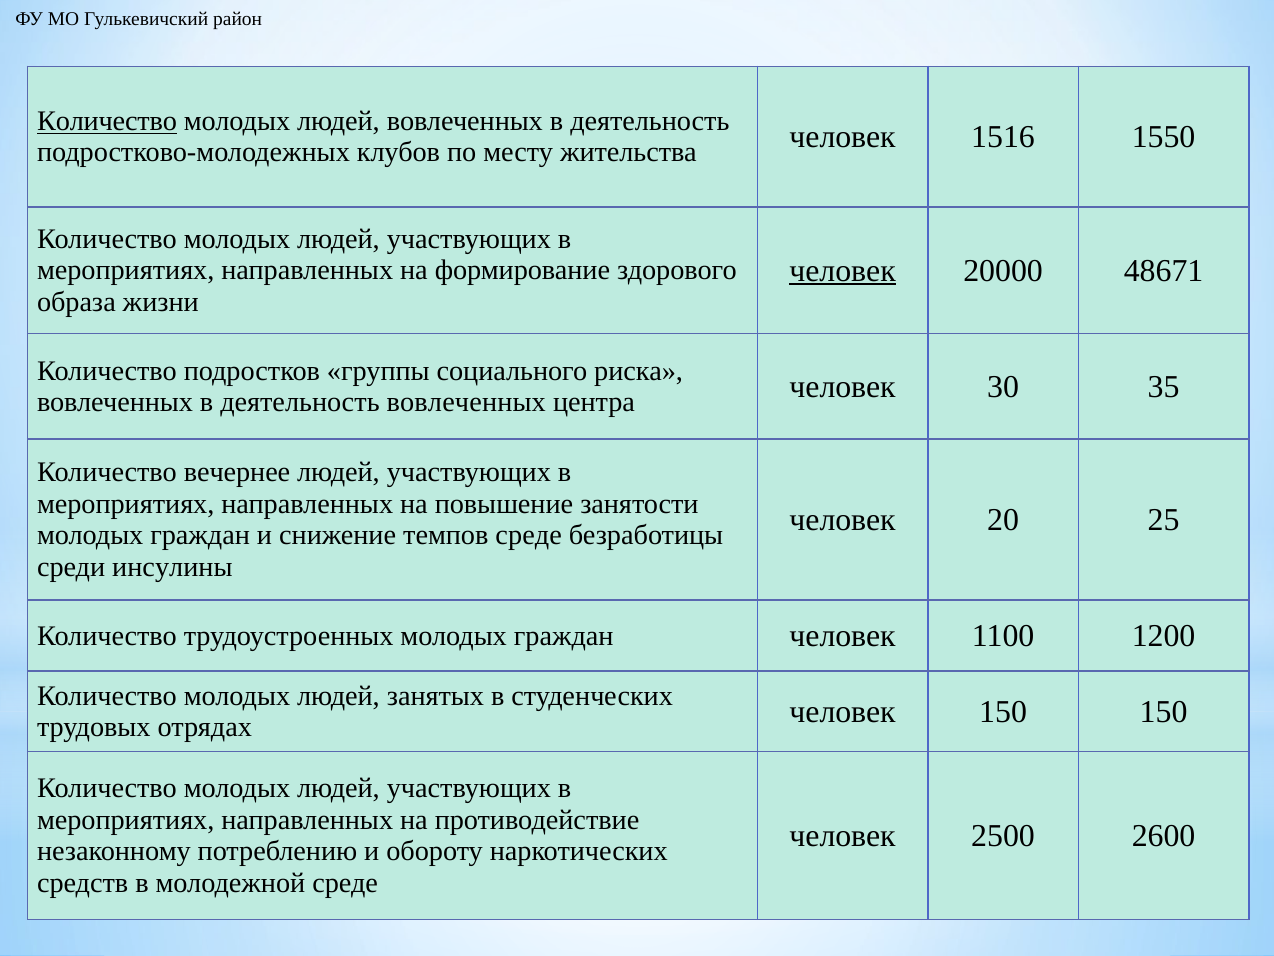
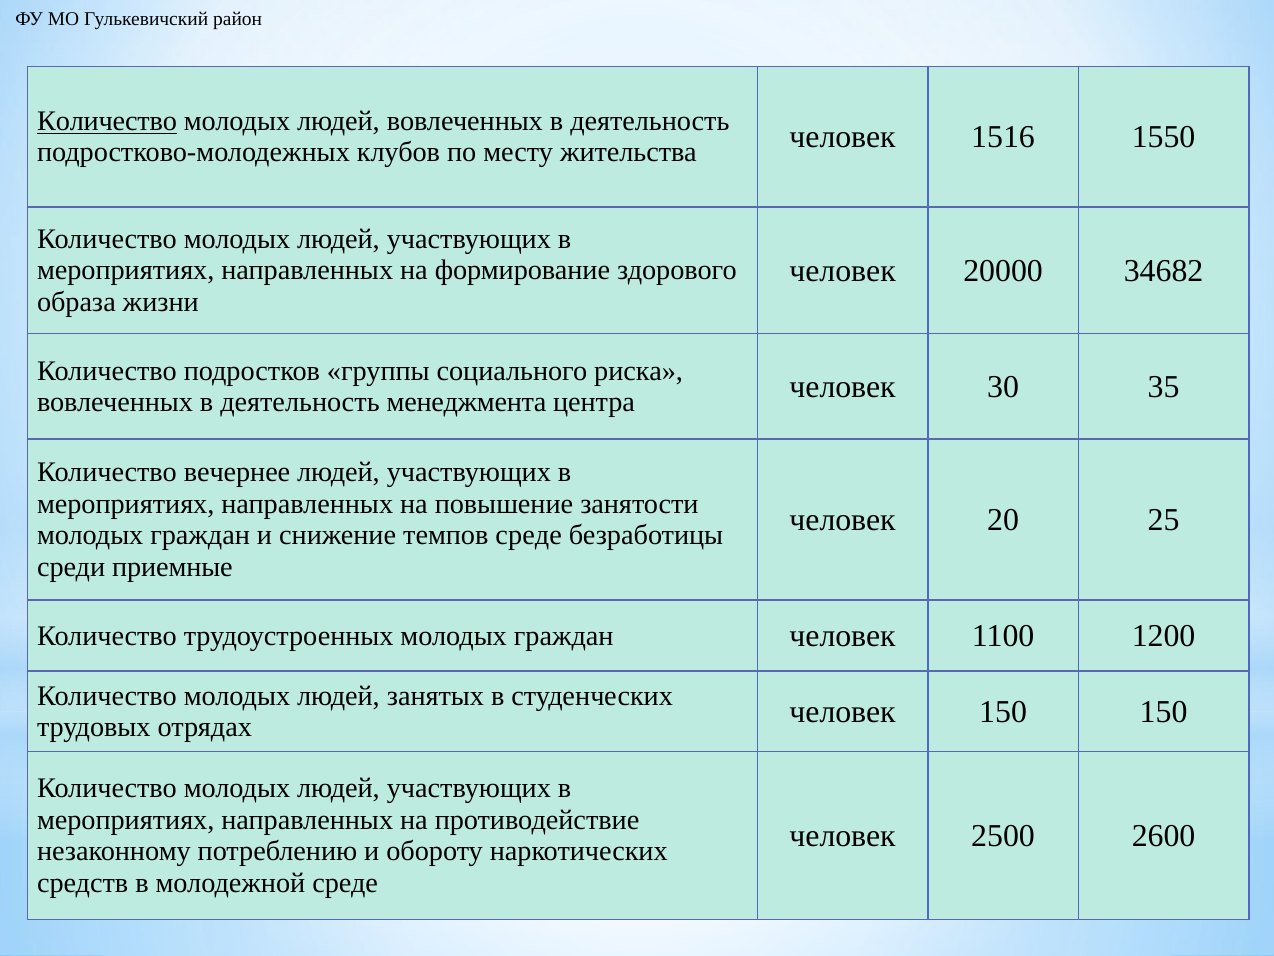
человек underline: present -> none (843, 270)
48671: 48671 -> 34682 (1164, 270)
деятельность вовлеченных: вовлеченных -> менеджмента (466, 402)
инсулины: инсулины -> приемные (172, 567)
